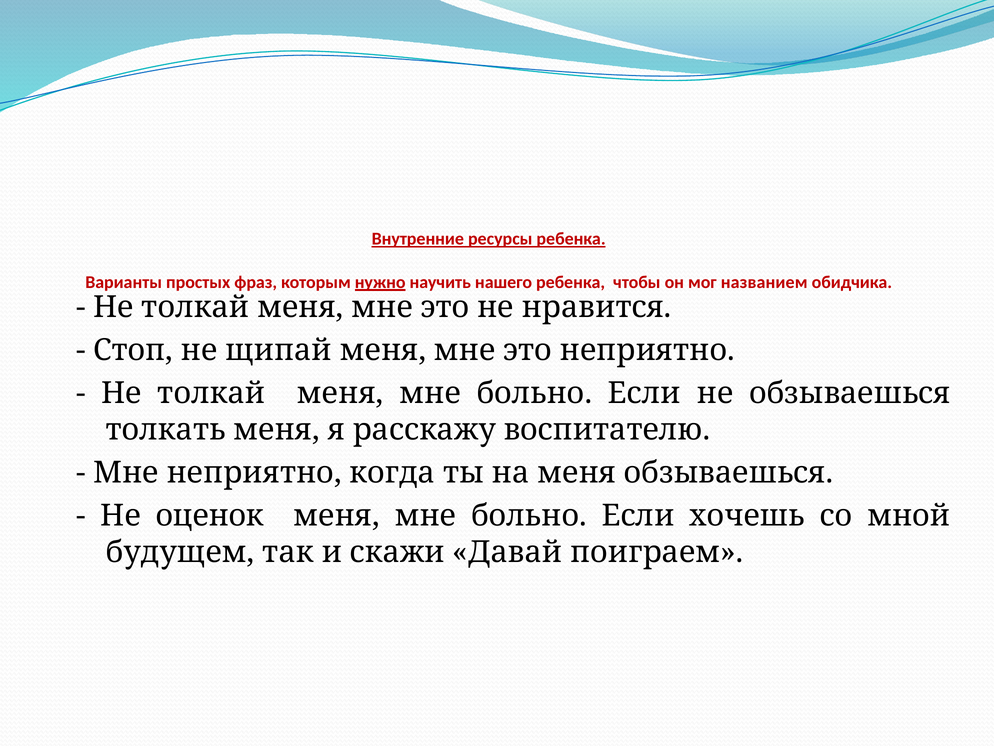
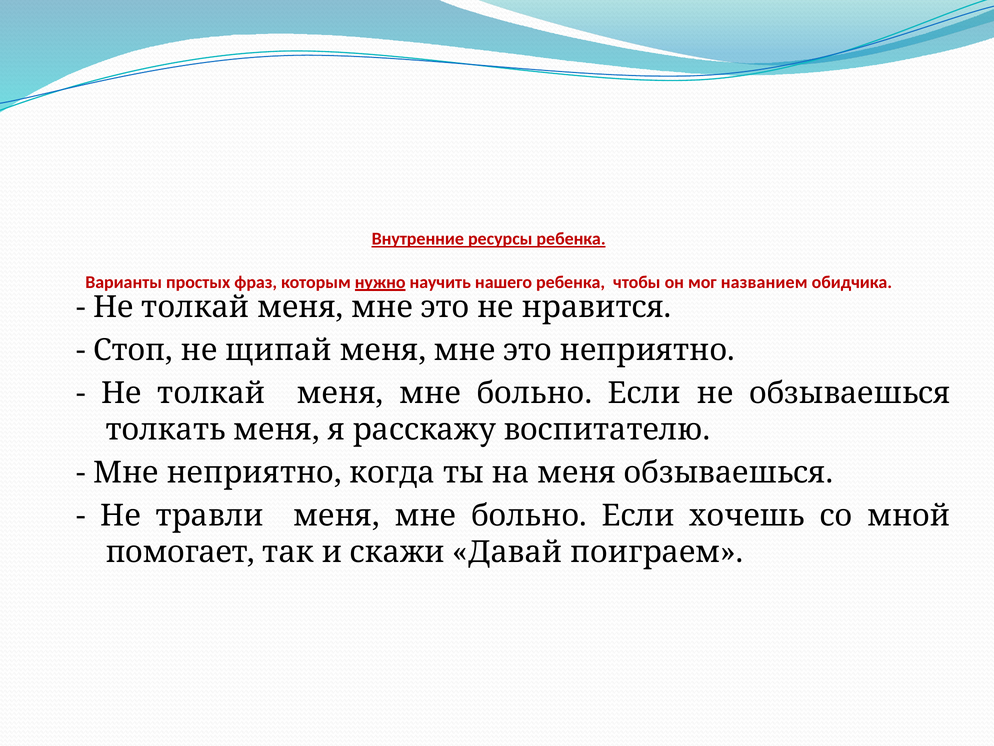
оценок: оценок -> травли (210, 516)
будущем: будущем -> помогает (180, 552)
